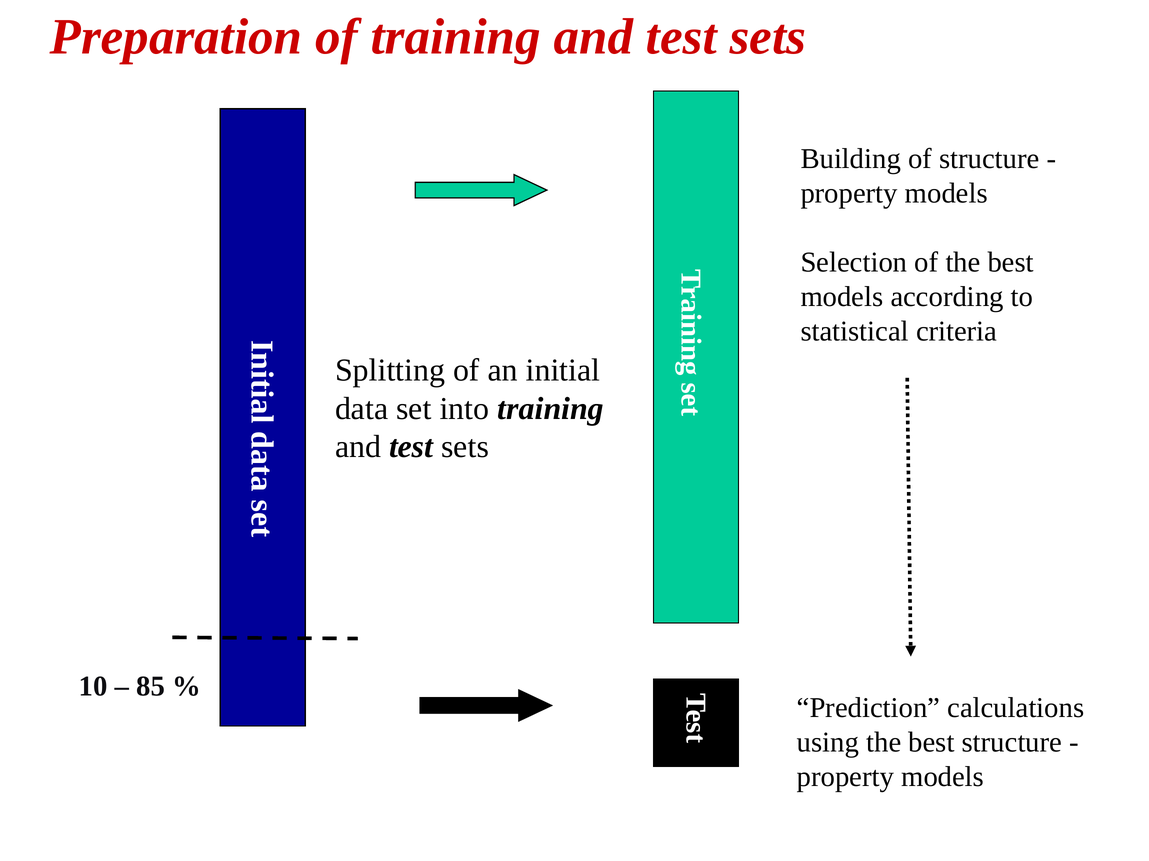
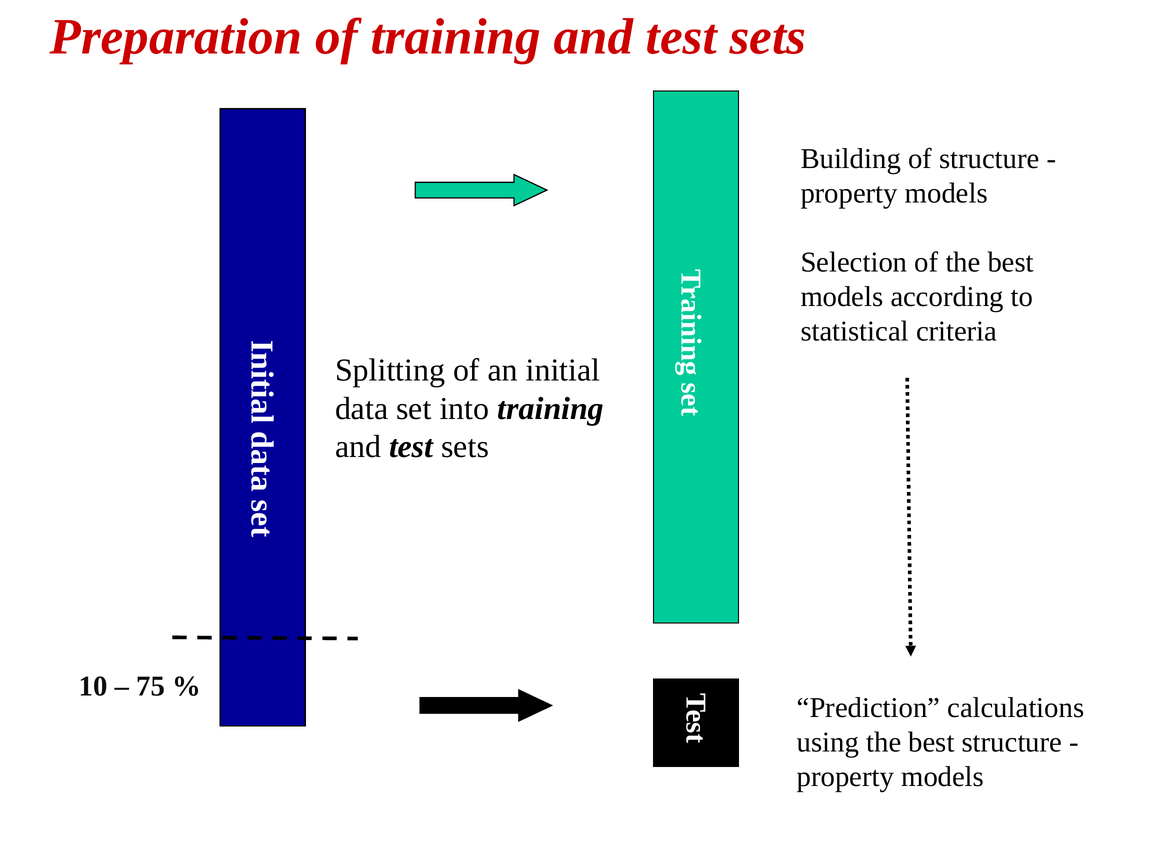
85: 85 -> 75 (151, 687)
